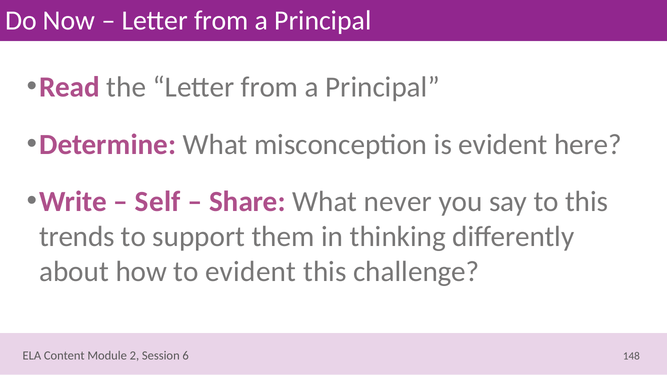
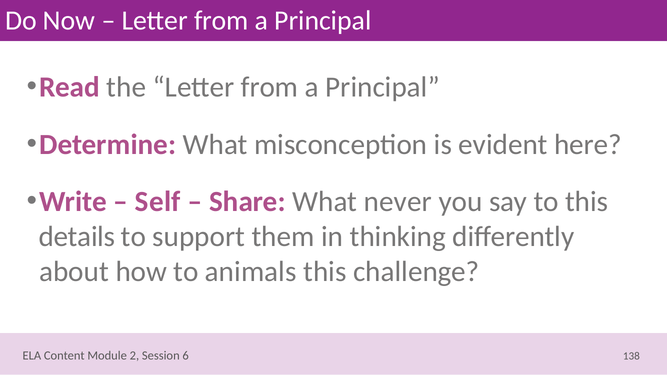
trends: trends -> details (77, 237)
to evident: evident -> animals (251, 272)
148: 148 -> 138 (631, 356)
